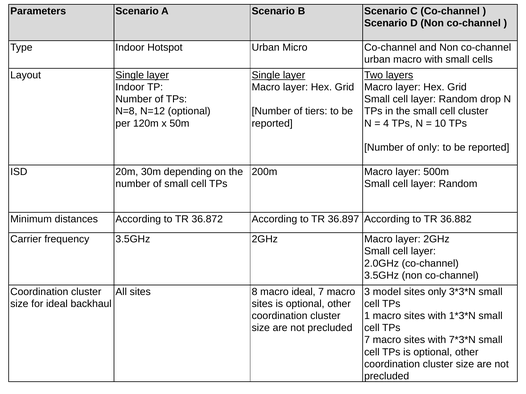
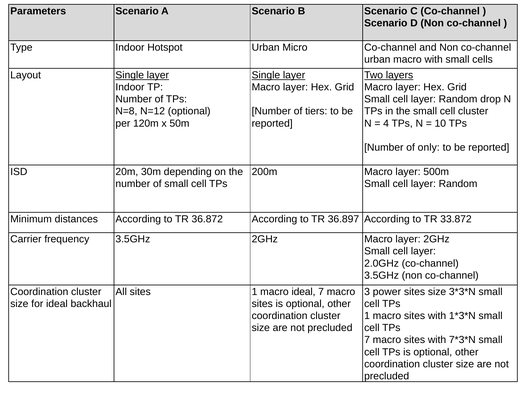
36.882: 36.882 -> 33.872 (456, 219)
sites 8: 8 -> 1 (255, 292)
model: model -> power (387, 292)
sites only: only -> size (437, 292)
